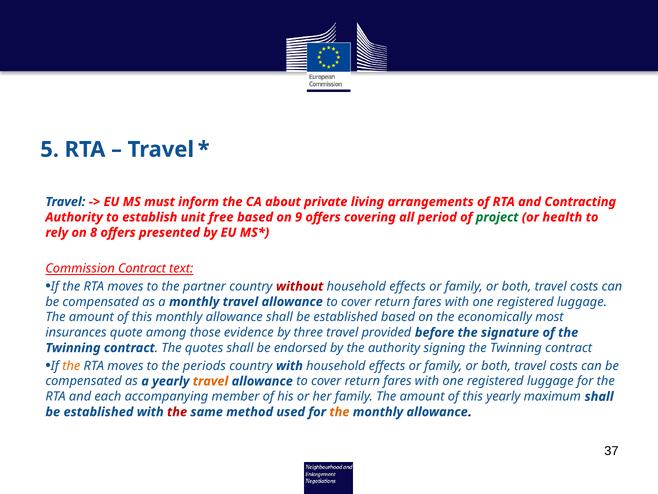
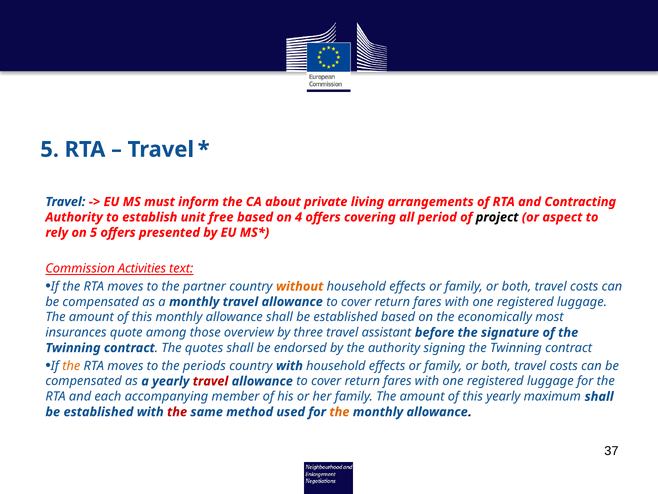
9: 9 -> 4 (299, 217)
project colour: green -> black (497, 217)
health: health -> aspect (562, 217)
on 8: 8 -> 5 (94, 232)
Commission Contract: Contract -> Activities (142, 268)
without colour: red -> orange (300, 286)
evidence: evidence -> overview (249, 332)
provided: provided -> assistant (386, 332)
travel colour: orange -> red (211, 381)
